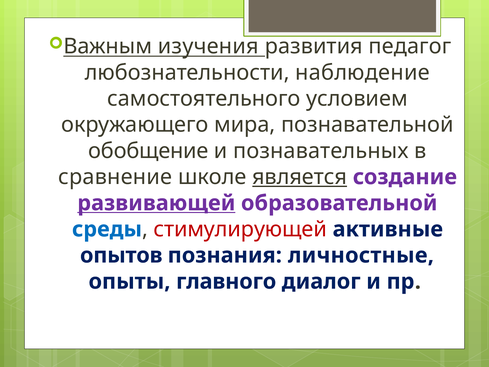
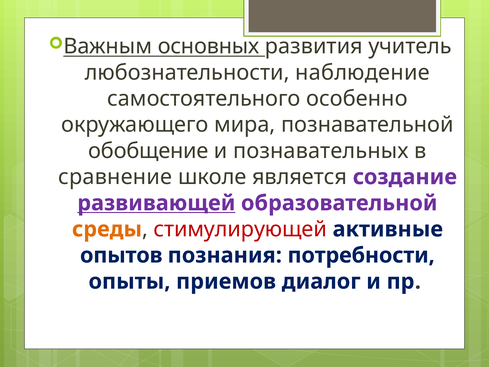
изучения: изучения -> основных (209, 46)
педагог: педагог -> учитель (410, 46)
условием: условием -> особенно (357, 99)
является underline: present -> none (300, 177)
среды colour: blue -> orange (107, 229)
личностные: личностные -> потребности (361, 255)
главного: главного -> приемов (226, 281)
